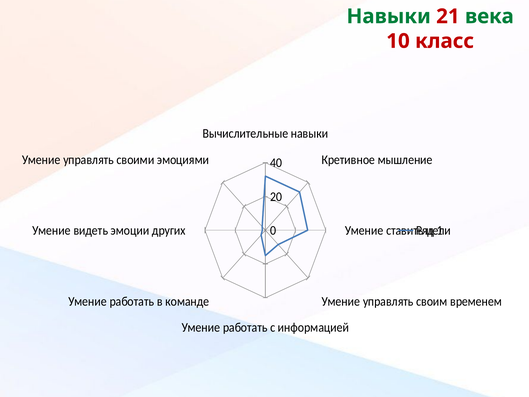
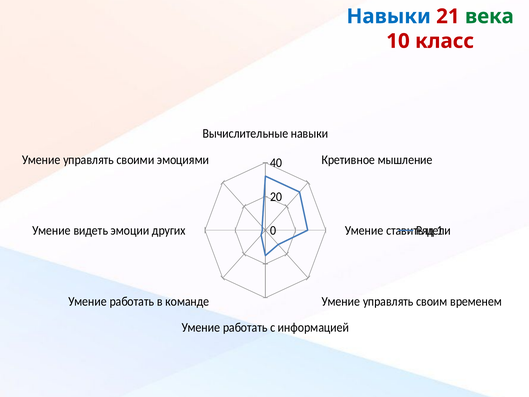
Навыки colour: green -> blue (389, 16)
